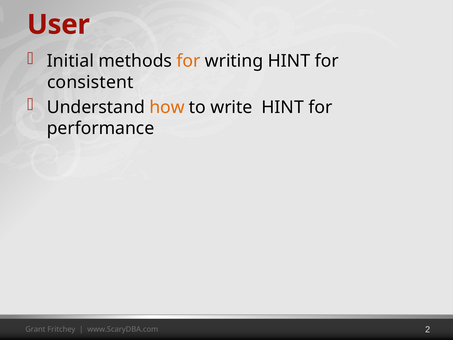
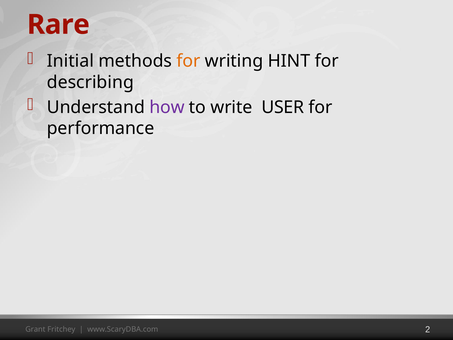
User: User -> Rare (58, 25)
consistent: consistent -> describing (90, 82)
how colour: orange -> purple (167, 107)
write HINT: HINT -> USER (283, 107)
